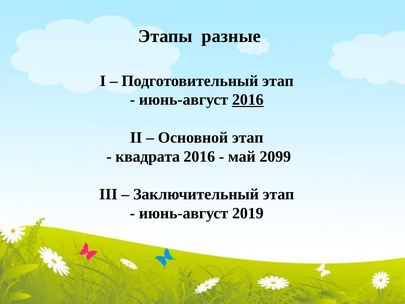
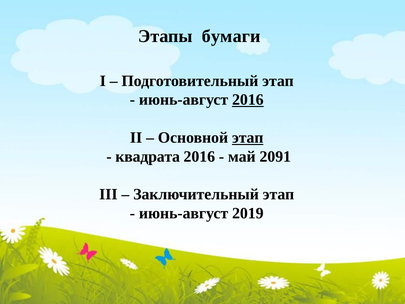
разные: разные -> бумаги (231, 36)
этап underline: none -> present (248, 137)
2099: 2099 -> 2091 (275, 156)
